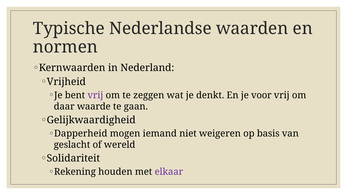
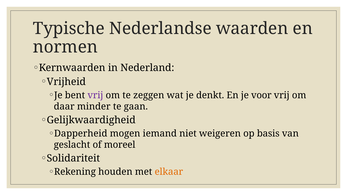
waarde: waarde -> minder (94, 107)
wereld: wereld -> moreel (120, 145)
elkaar colour: purple -> orange (169, 172)
